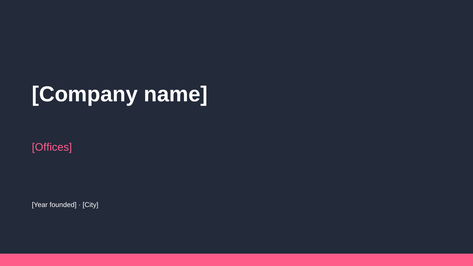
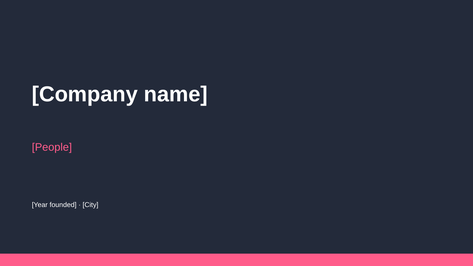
Offices: Offices -> People (52, 147)
